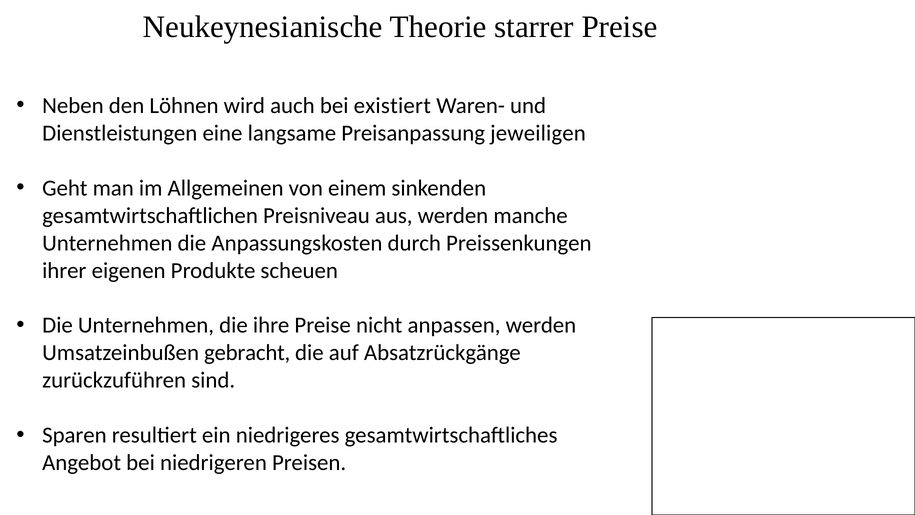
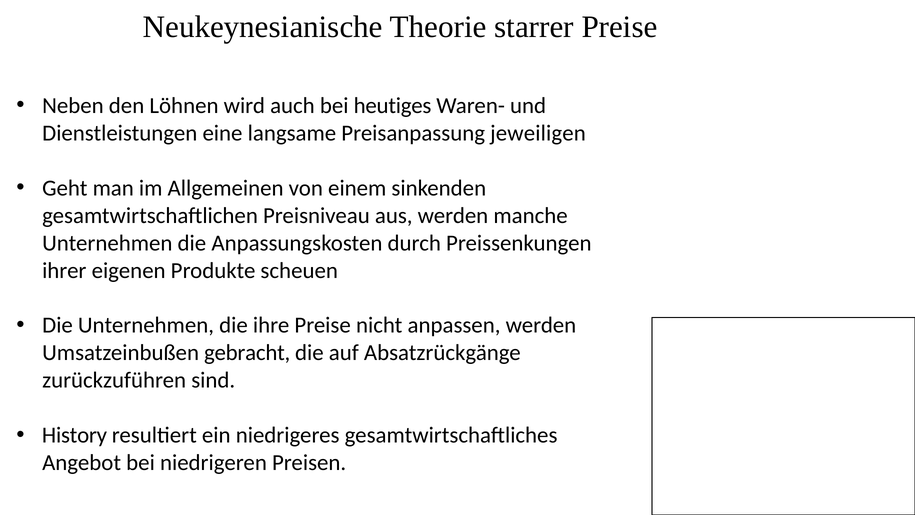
existiert: existiert -> heutiges (393, 106)
Sparen: Sparen -> History (75, 435)
